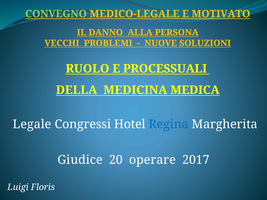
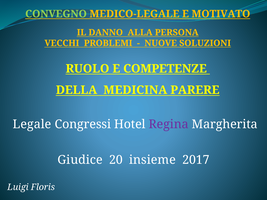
PROCESSUALI: PROCESSUALI -> COMPETENZE (165, 69)
MEDICA: MEDICA -> PARERE (195, 90)
Regina colour: blue -> purple (169, 124)
operare: operare -> insieme (152, 160)
